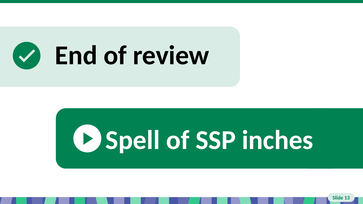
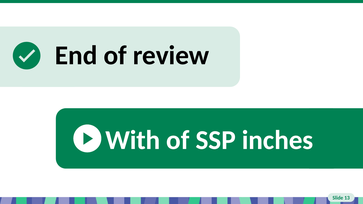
Spell: Spell -> With (133, 140)
